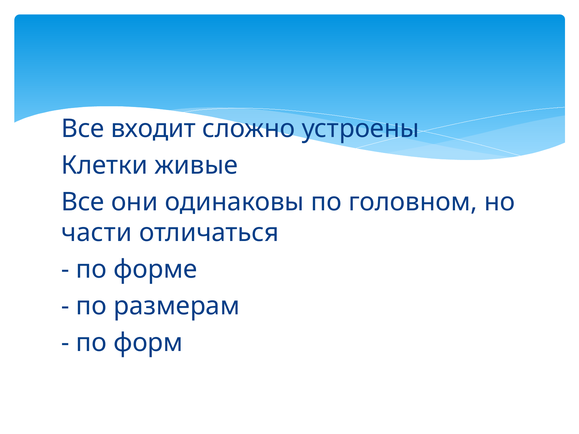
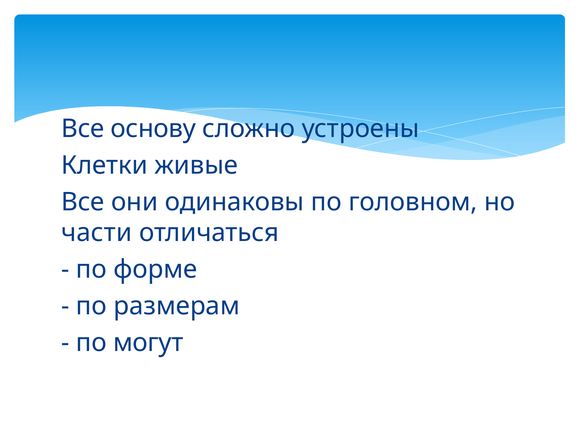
входит: входит -> основу (153, 129)
форм: форм -> могут (148, 343)
